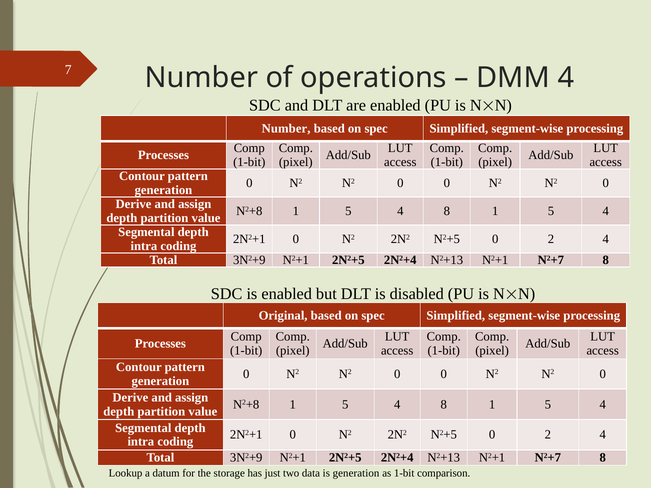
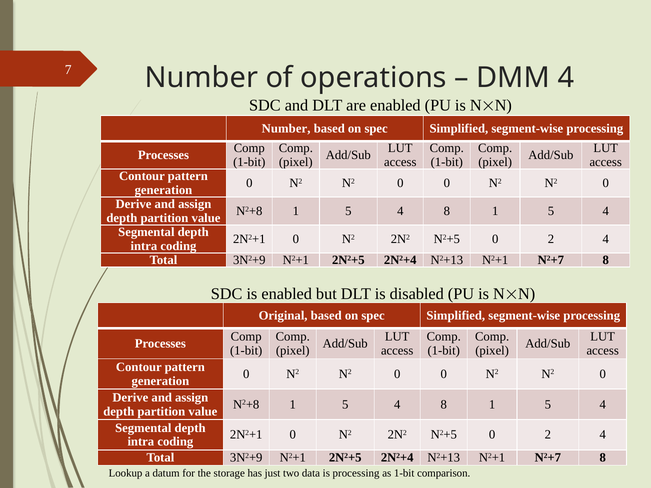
is generation: generation -> processing (356, 473)
